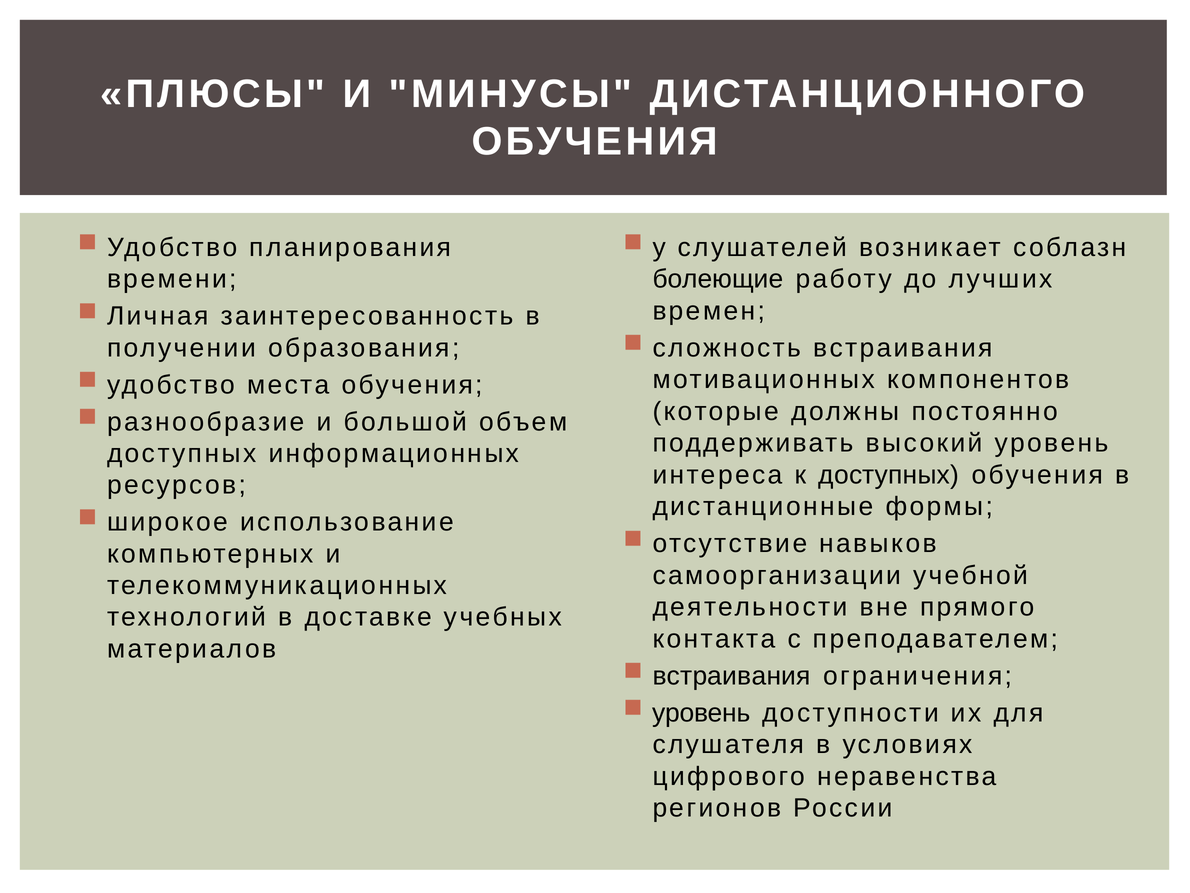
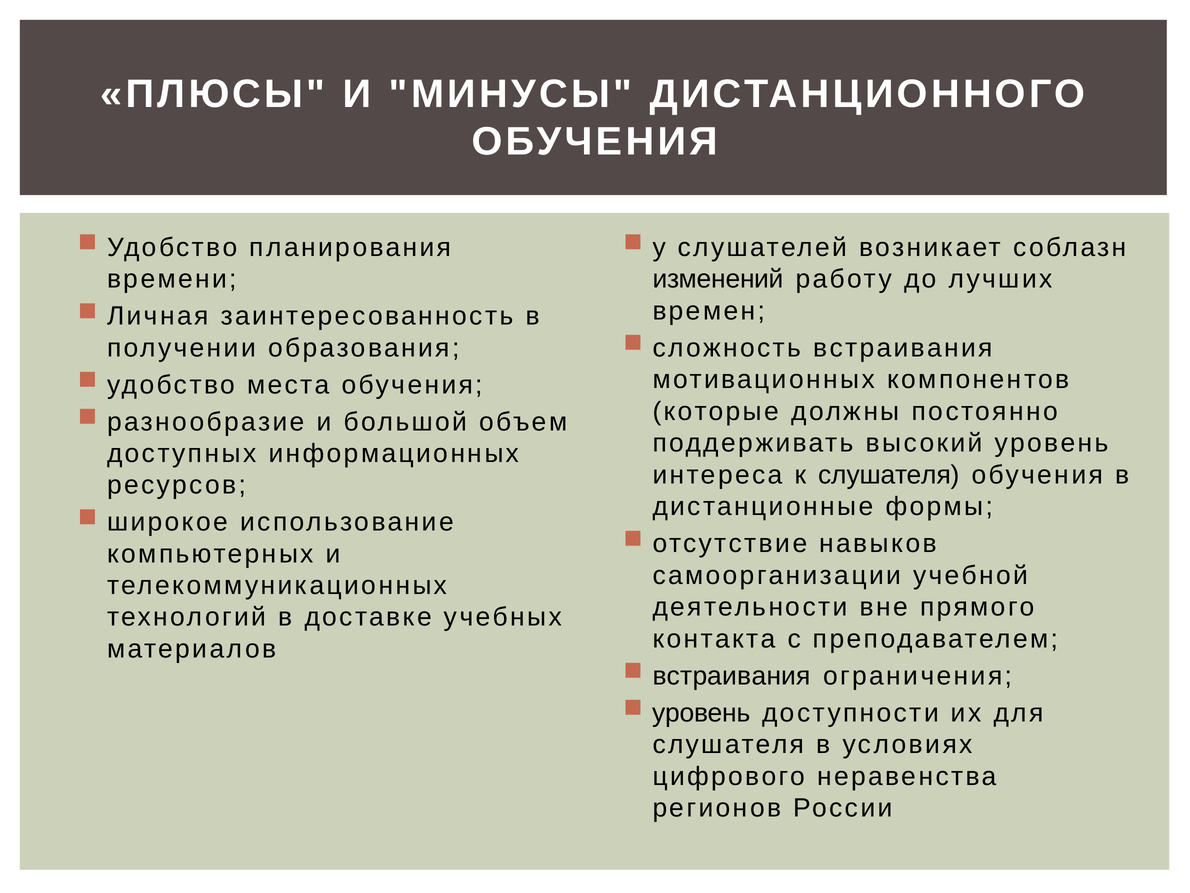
болеющие: болеющие -> изменений (718, 279)
к доступных: доступных -> слушателя (889, 475)
